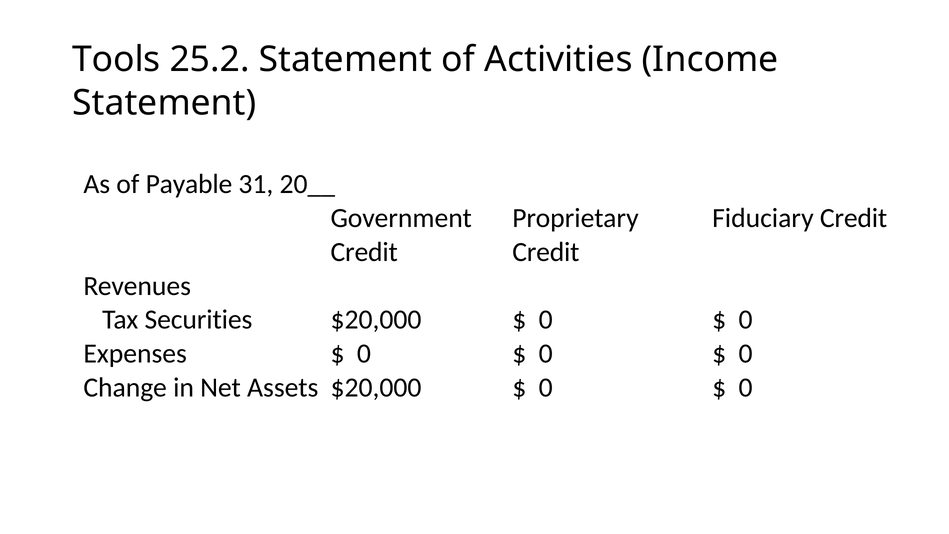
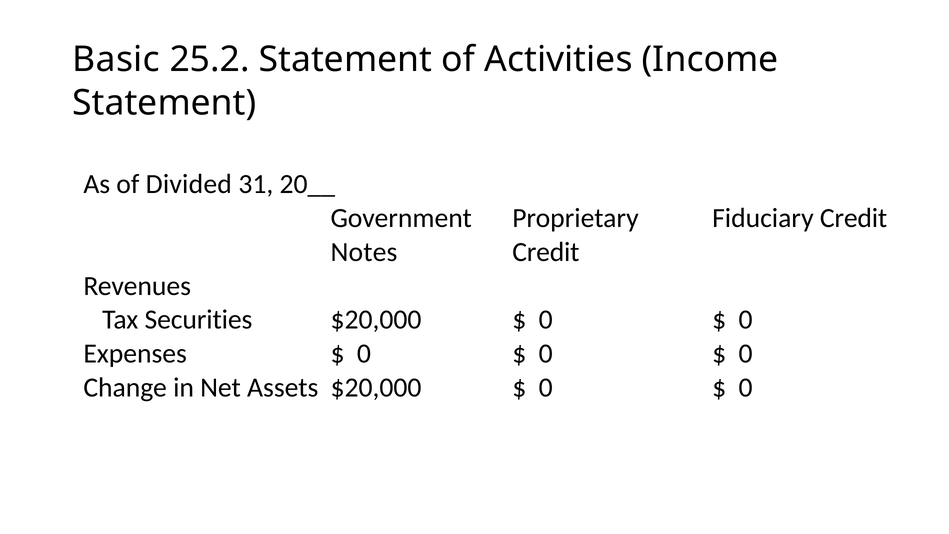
Tools: Tools -> Basic (116, 59)
Payable: Payable -> Divided (189, 184)
Credit: Credit -> Notes (364, 252)
